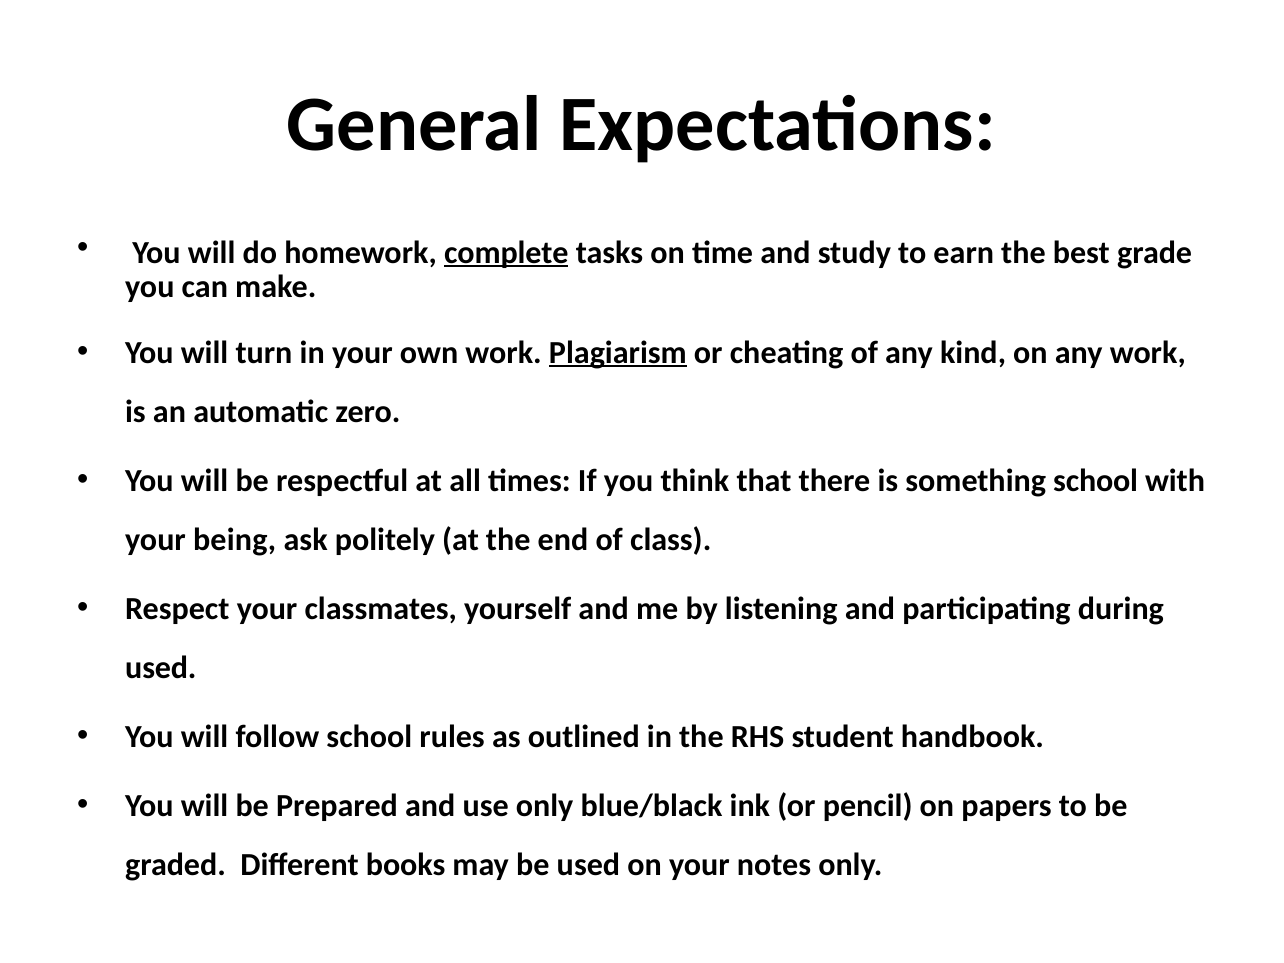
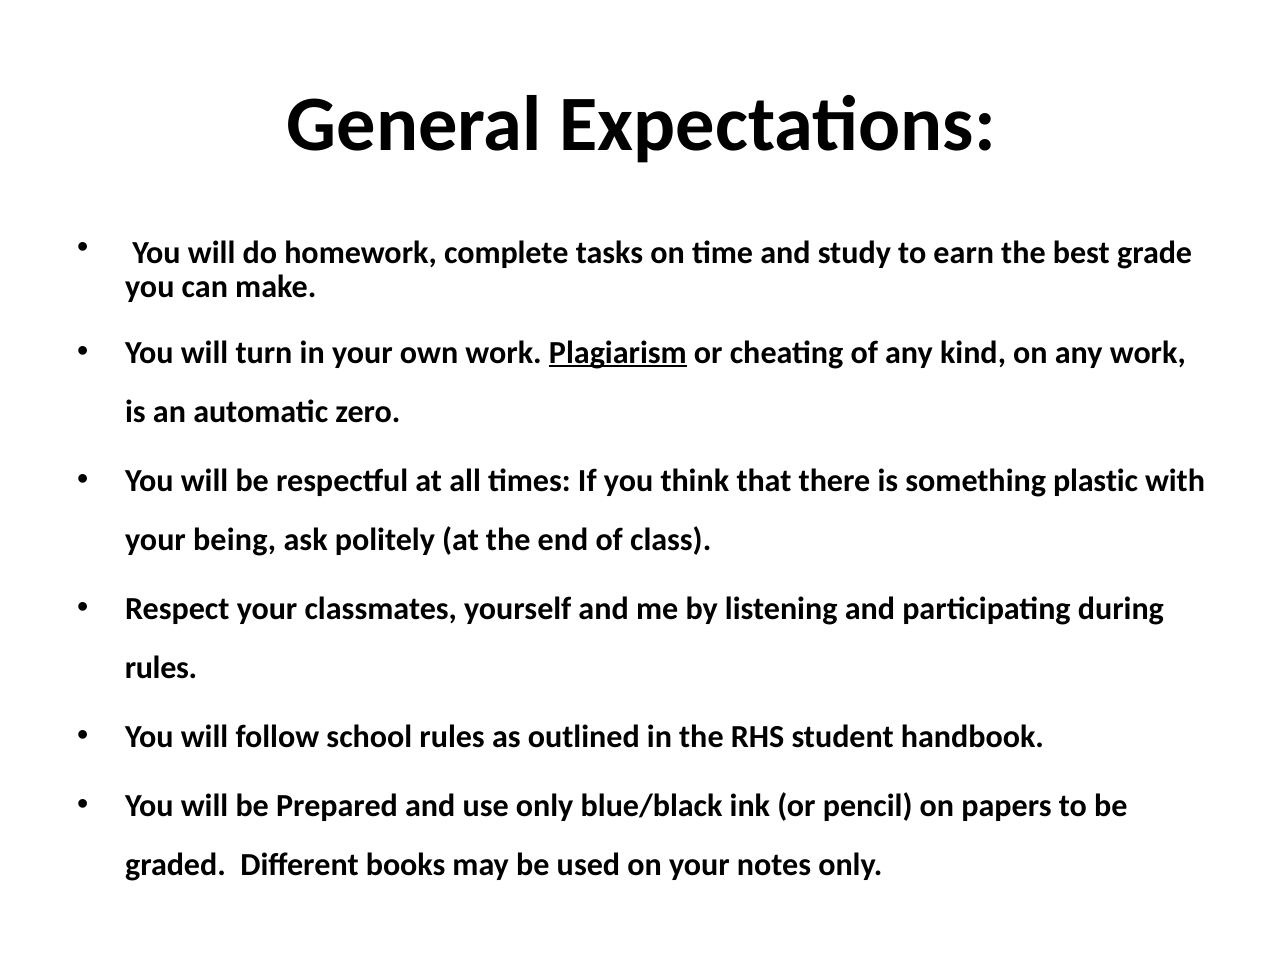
complete underline: present -> none (506, 253)
something school: school -> plastic (1096, 481)
used: used -> rules (161, 668)
